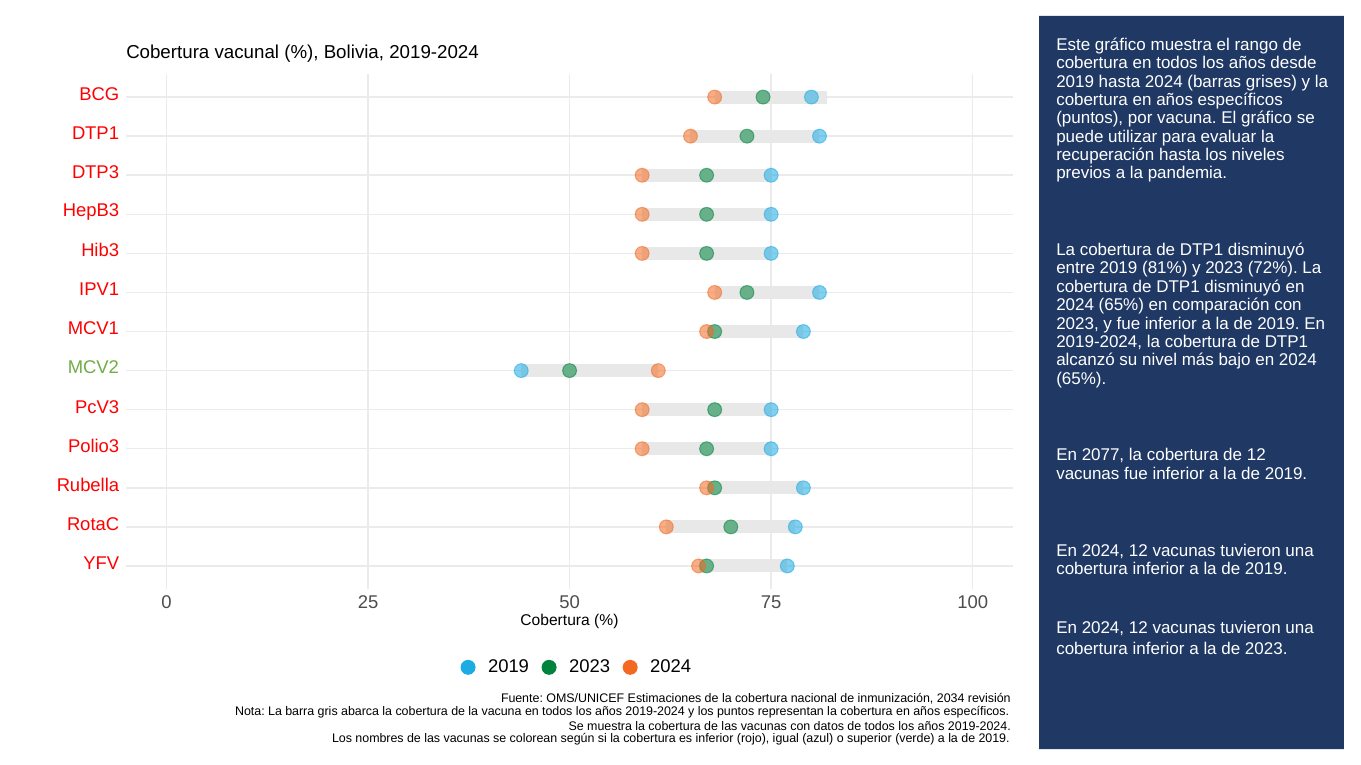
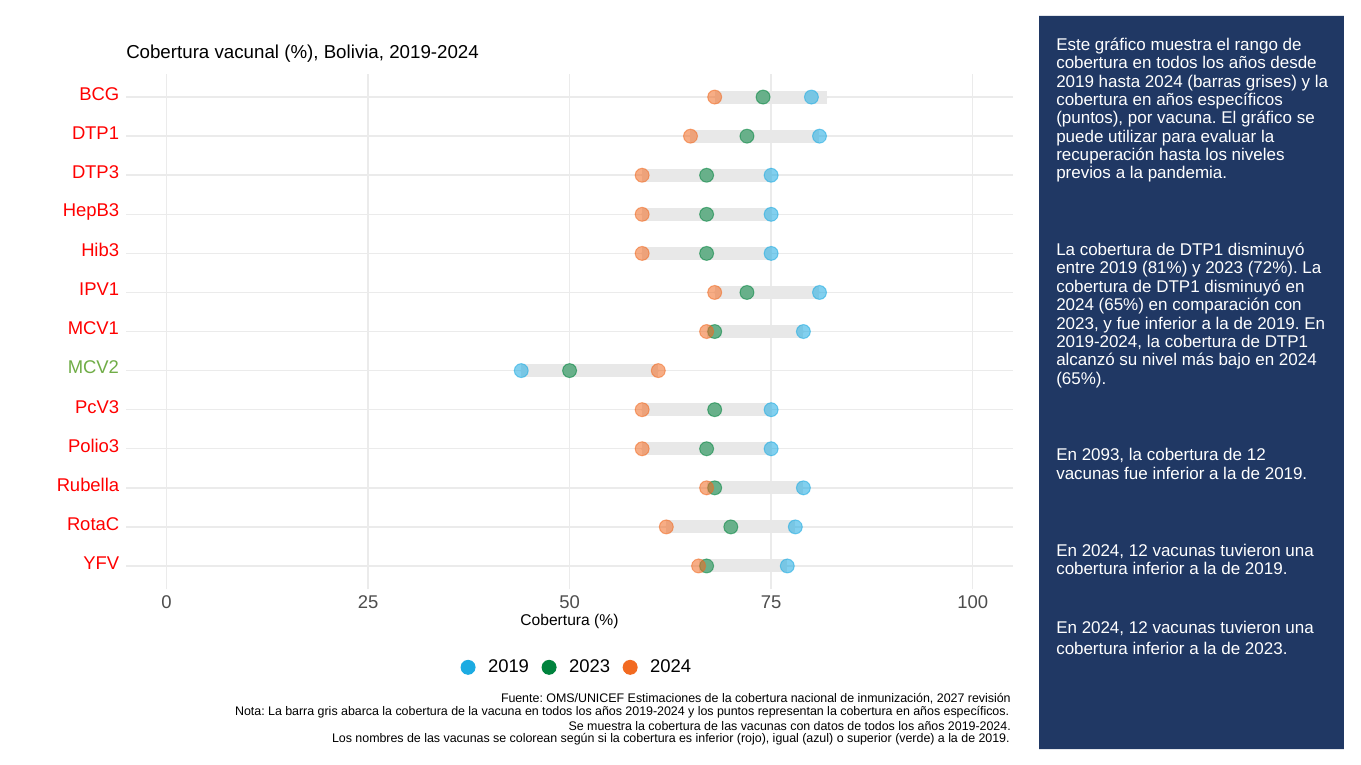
2077: 2077 -> 2093 (1103, 456)
2034: 2034 -> 2027 (951, 699)
